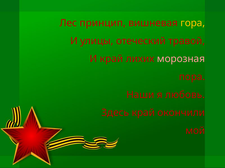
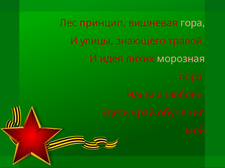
гора colour: yellow -> pink (193, 23)
отеческий: отеческий -> знающего (141, 41)
И край: край -> идея (112, 59)
окончили: окончили -> обучения (181, 113)
